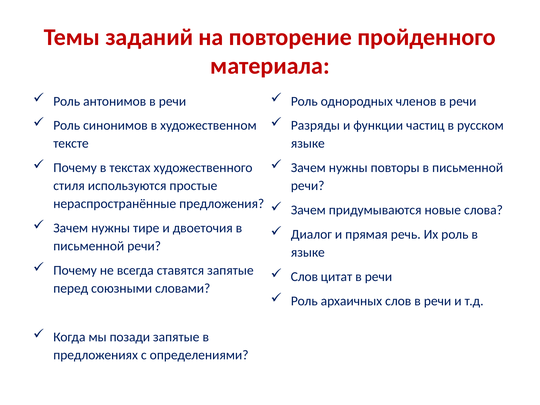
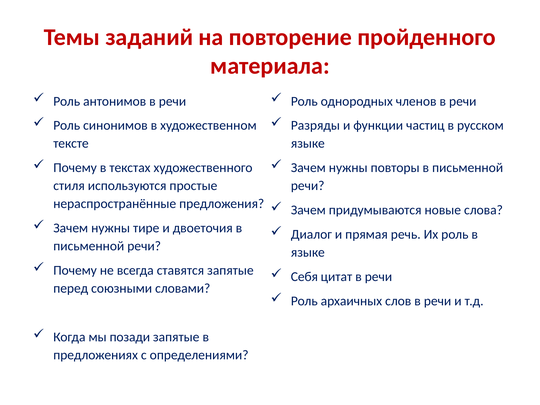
Слов: Слов -> Себя (304, 277)
